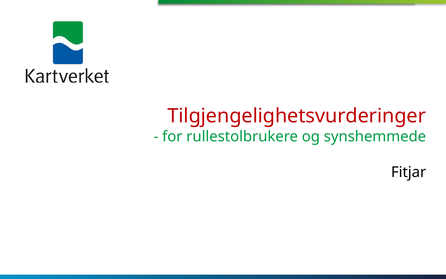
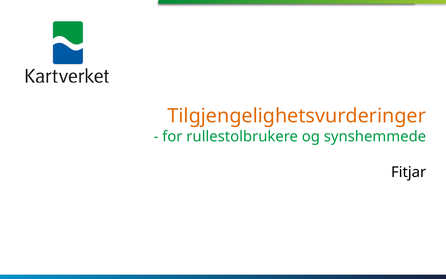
Tilgjengelighetsvurderinger colour: red -> orange (297, 116)
